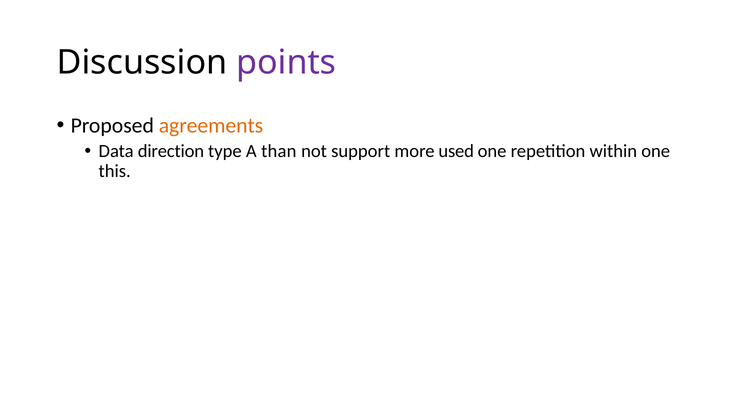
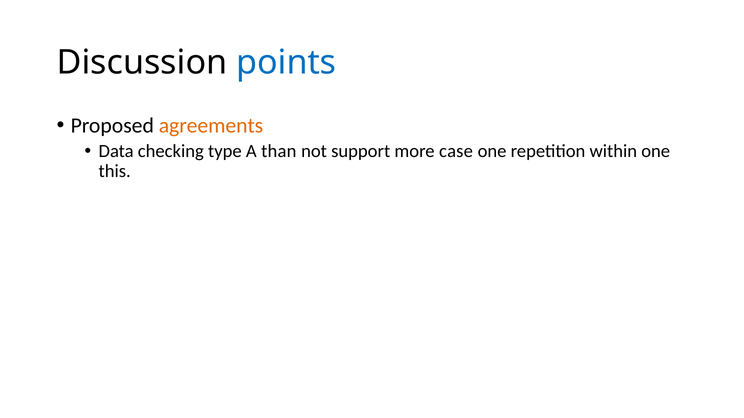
points colour: purple -> blue (286, 62)
direction: direction -> checking (171, 151)
used: used -> case (456, 151)
